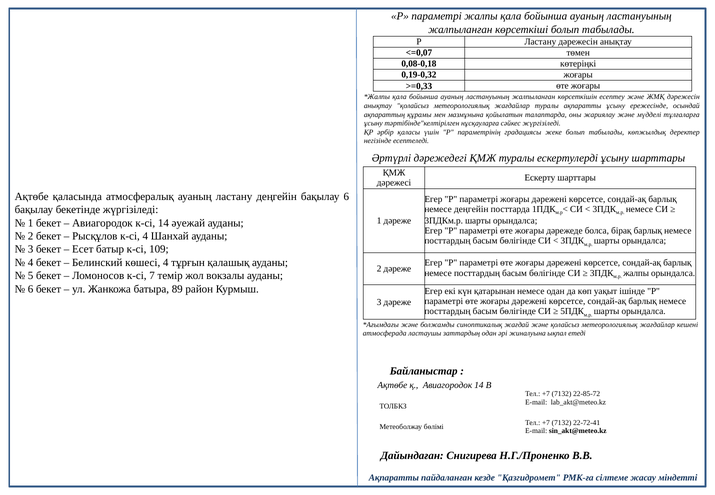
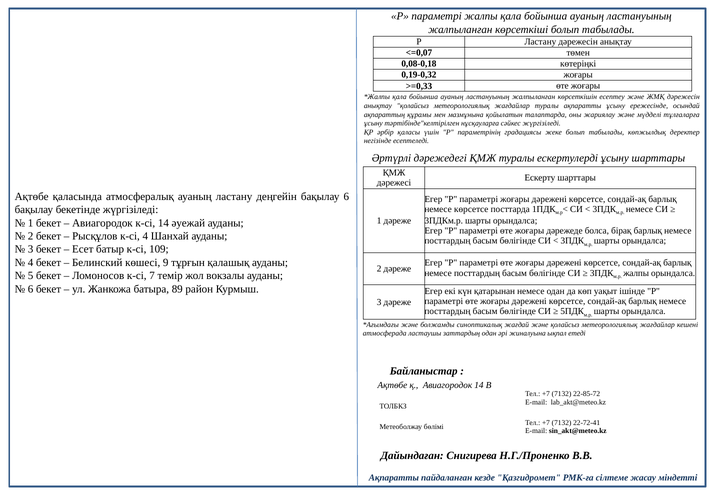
немесе деңгейін: деңгейін -> көрсетсе (471, 209)
көшесі 4: 4 -> 9 (166, 262)
